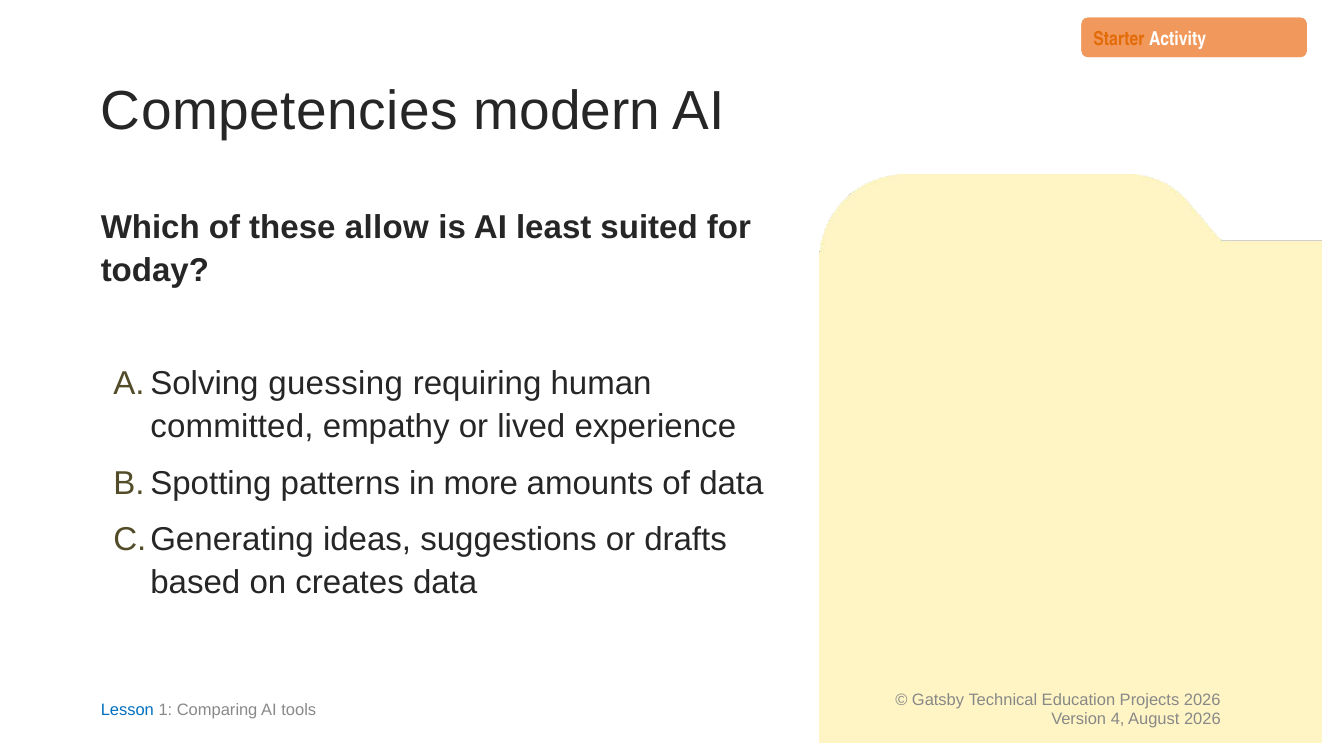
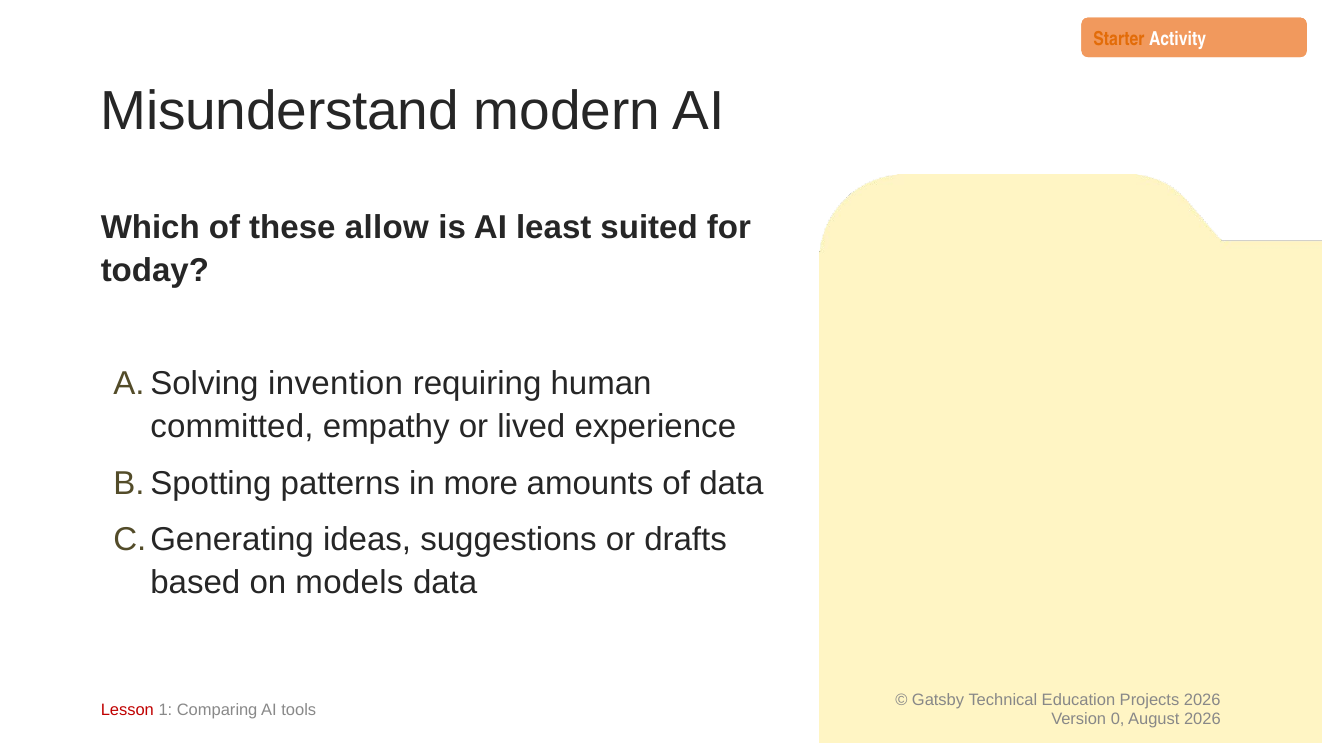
Competencies: Competencies -> Misunderstand (280, 111)
guessing: guessing -> invention (336, 384)
creates: creates -> models (349, 583)
Lesson colour: blue -> red (127, 711)
4: 4 -> 0 (1118, 720)
